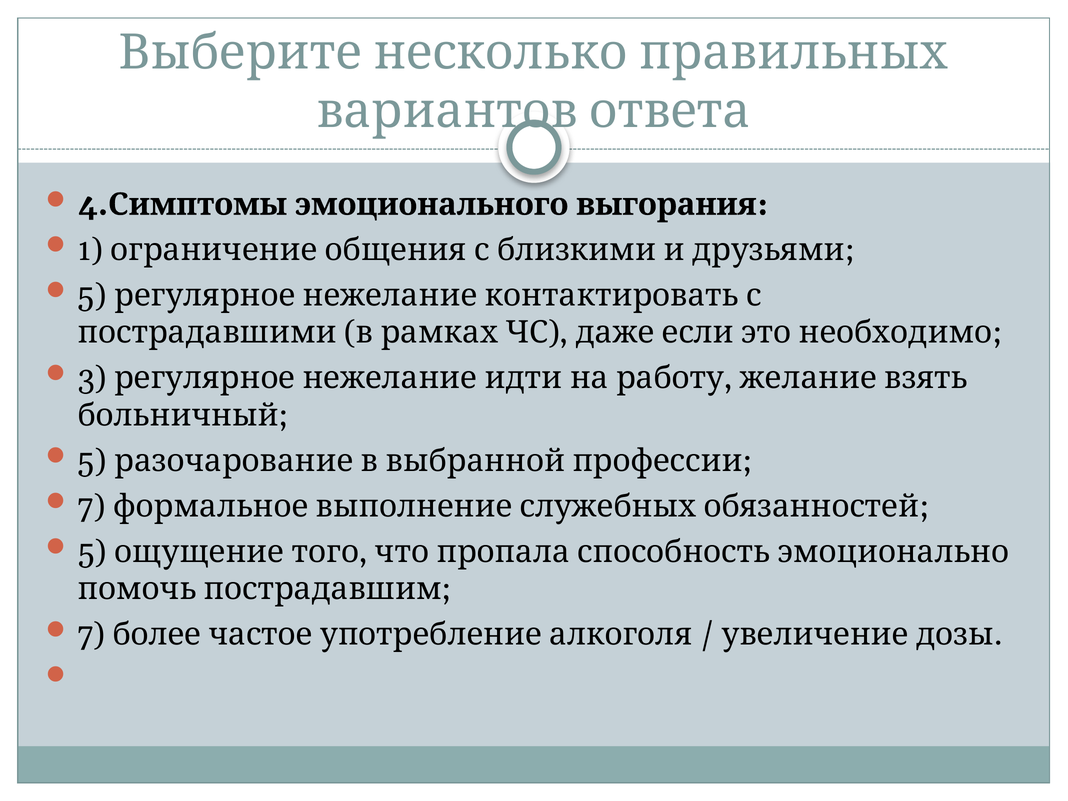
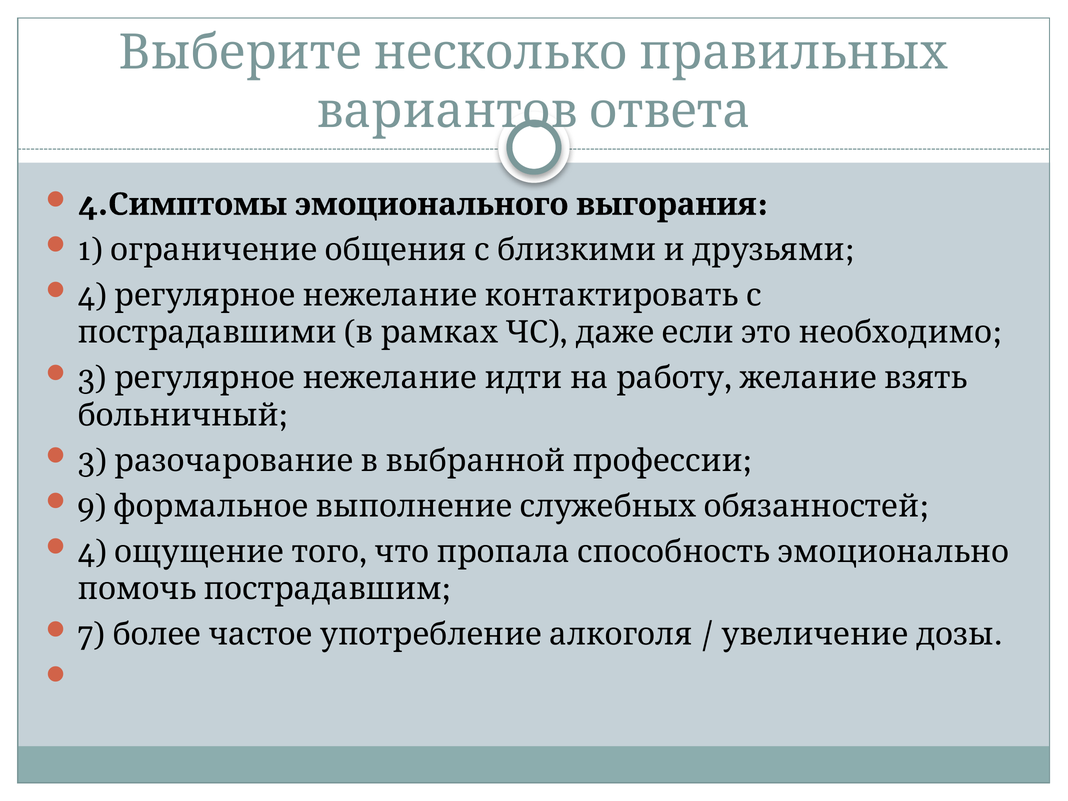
5: 5 -> 4 (92, 295)
5: 5 -> 3 (92, 461)
7: 7 -> 9 (92, 506)
5: 5 -> 4 (92, 552)
